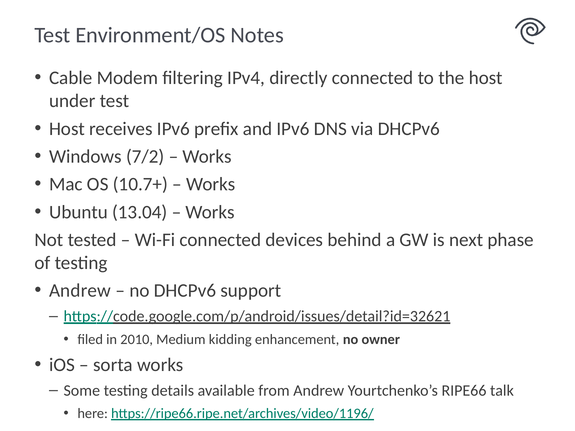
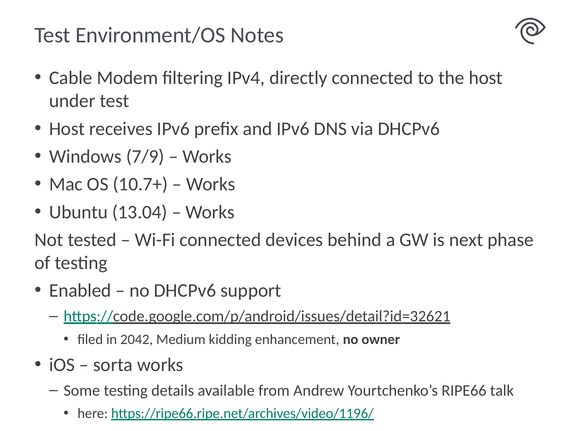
7/2: 7/2 -> 7/9 (145, 157)
Andrew: Andrew -> Enabled (80, 291)
2010: 2010 -> 2042 (137, 340)
